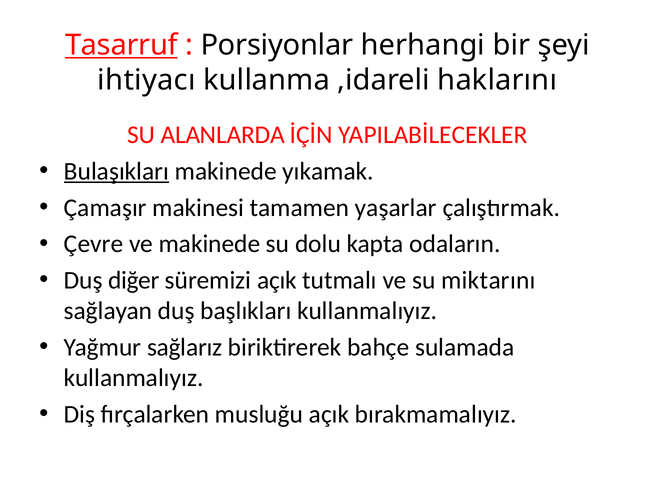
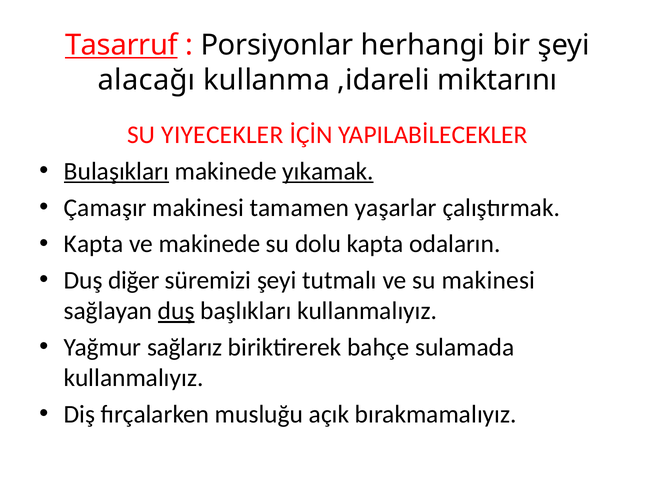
ihtiyacı: ihtiyacı -> alacağı (147, 80)
haklarını: haklarını -> miktarını (497, 80)
ALANLARDA: ALANLARDA -> YIYECEKLER (222, 135)
yıkamak underline: none -> present (328, 171)
Çevre: Çevre -> Kapta (94, 244)
süremizi açık: açık -> şeyi (277, 281)
su miktarını: miktarını -> makinesi (488, 281)
duş underline: none -> present (176, 311)
